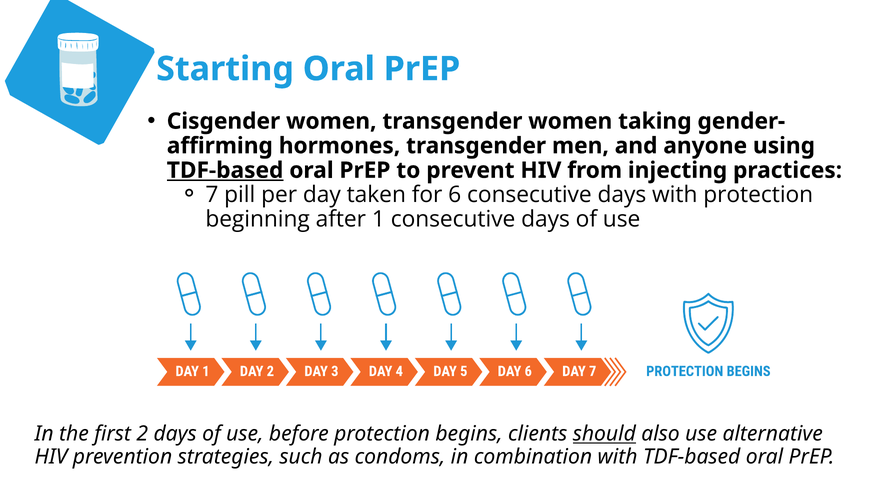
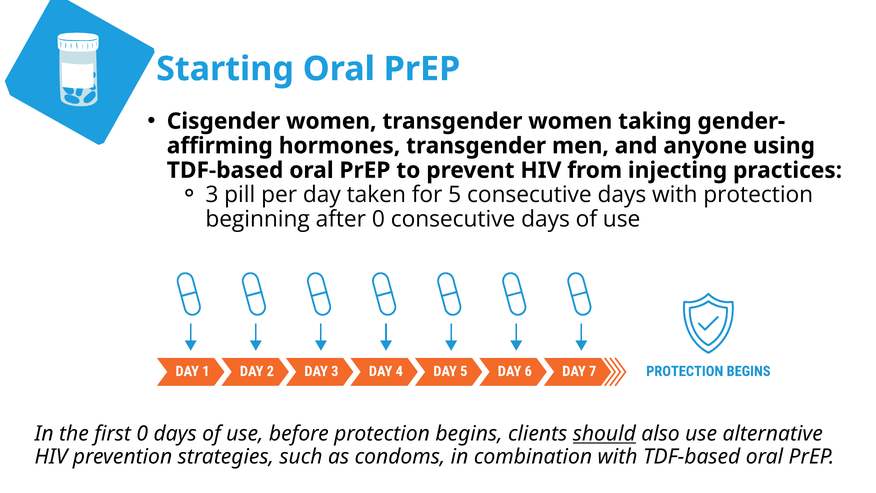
TDF-based underline: present -> none (225, 170)
7: 7 -> 3 (212, 195)
6: 6 -> 5 (455, 195)
after 1: 1 -> 0 (378, 219)
first 2: 2 -> 0 (142, 434)
